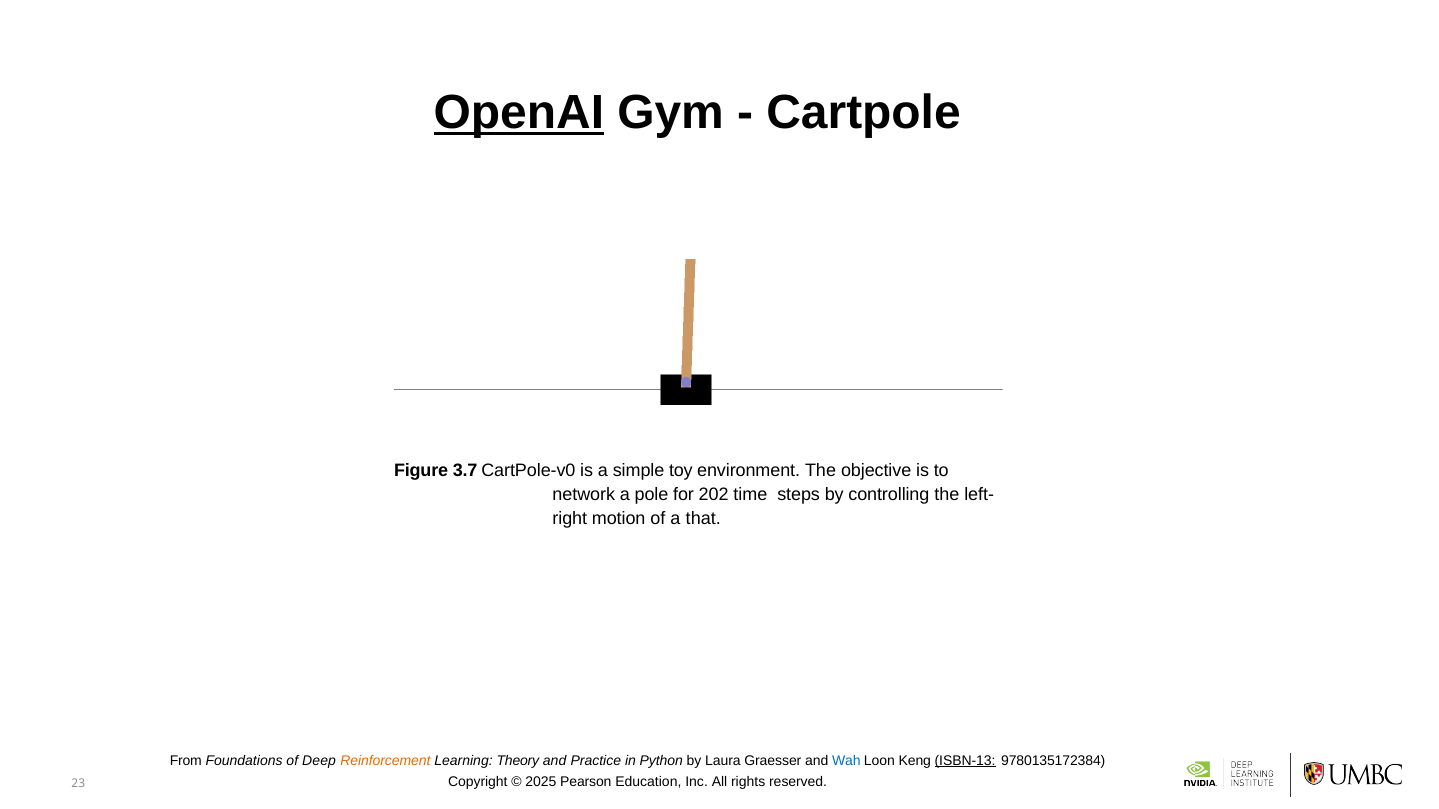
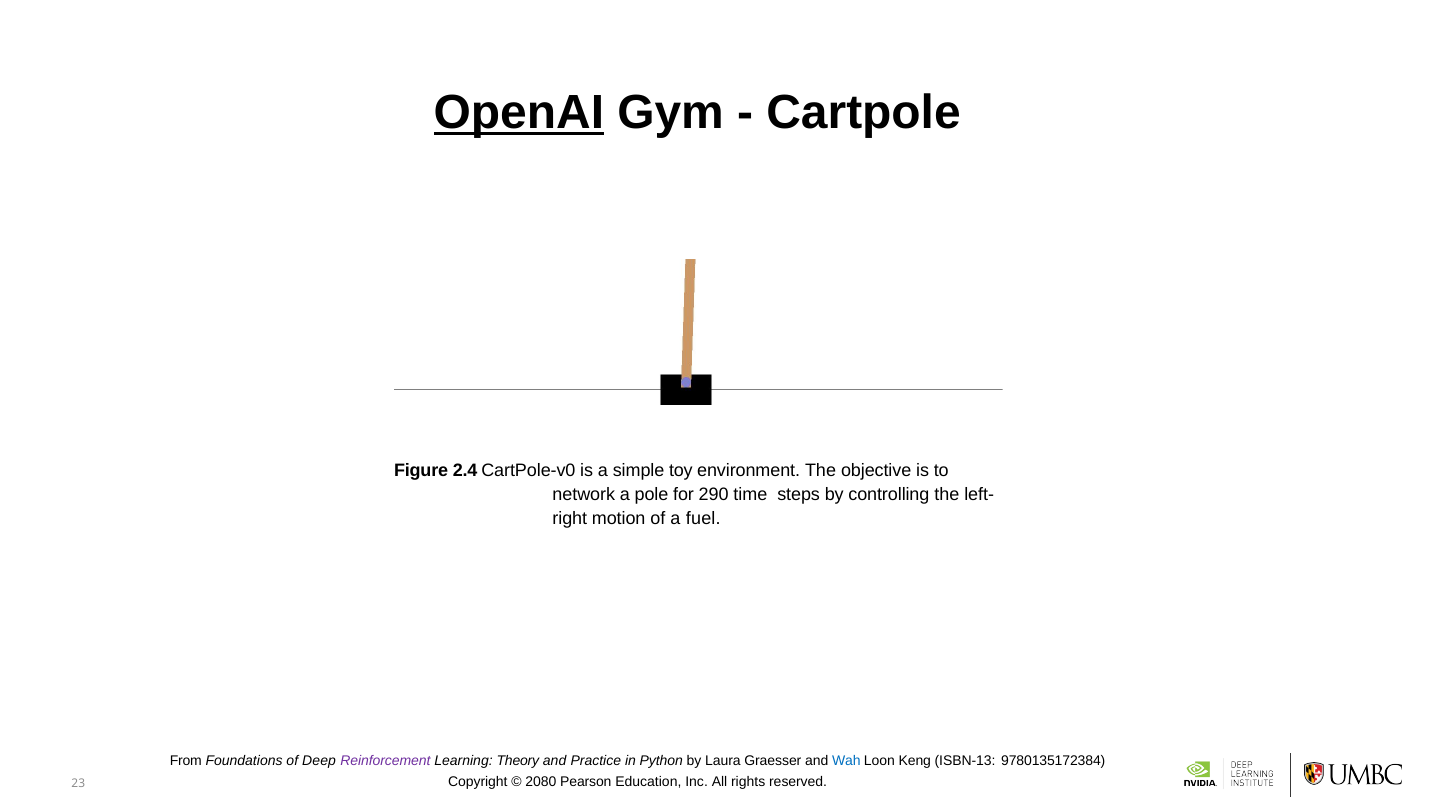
3.7: 3.7 -> 2.4 (465, 471)
202: 202 -> 290 (714, 495)
that: that -> fuel (703, 519)
Reinforcement colour: orange -> purple (385, 761)
ISBN-13 underline: present -> none (965, 761)
2025: 2025 -> 2080 (541, 782)
